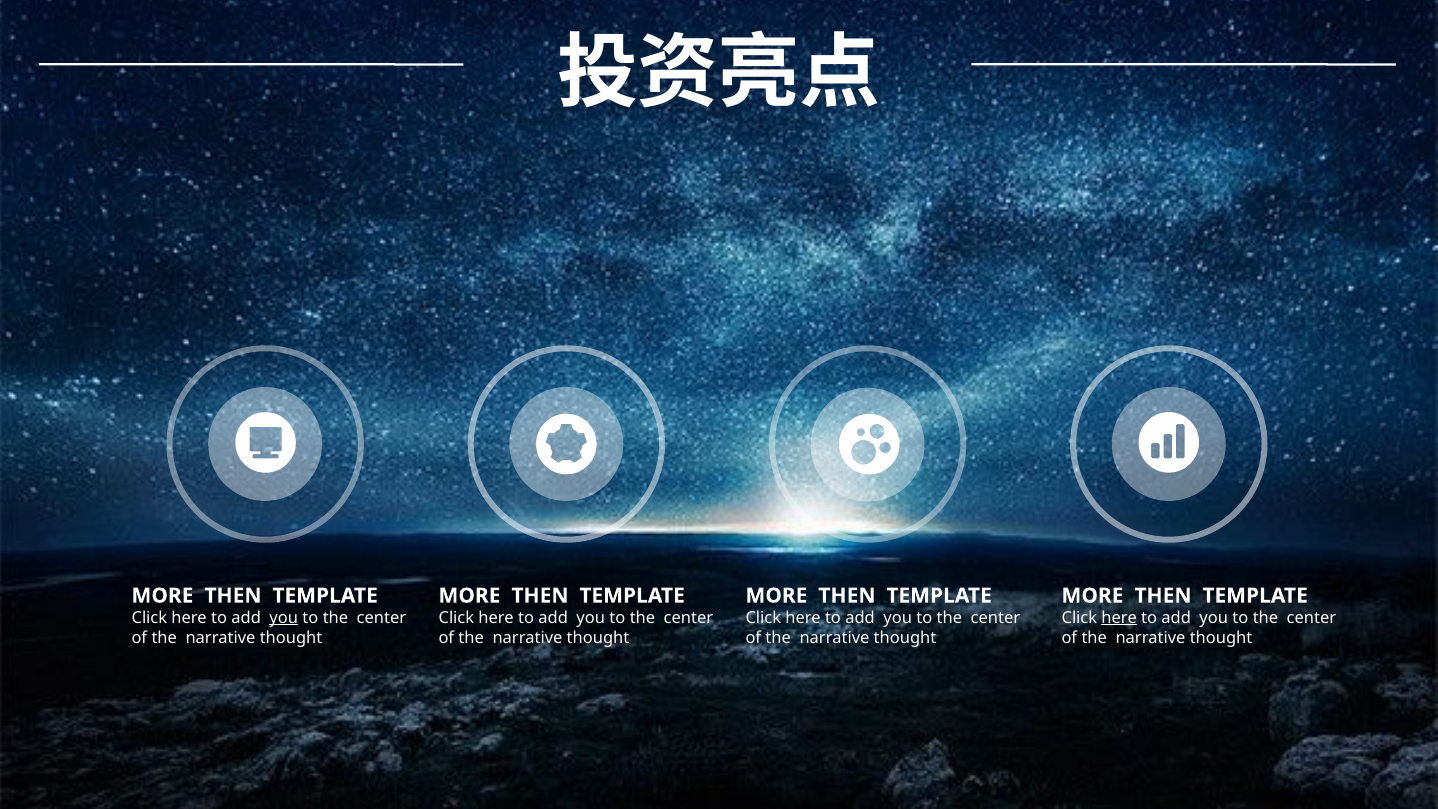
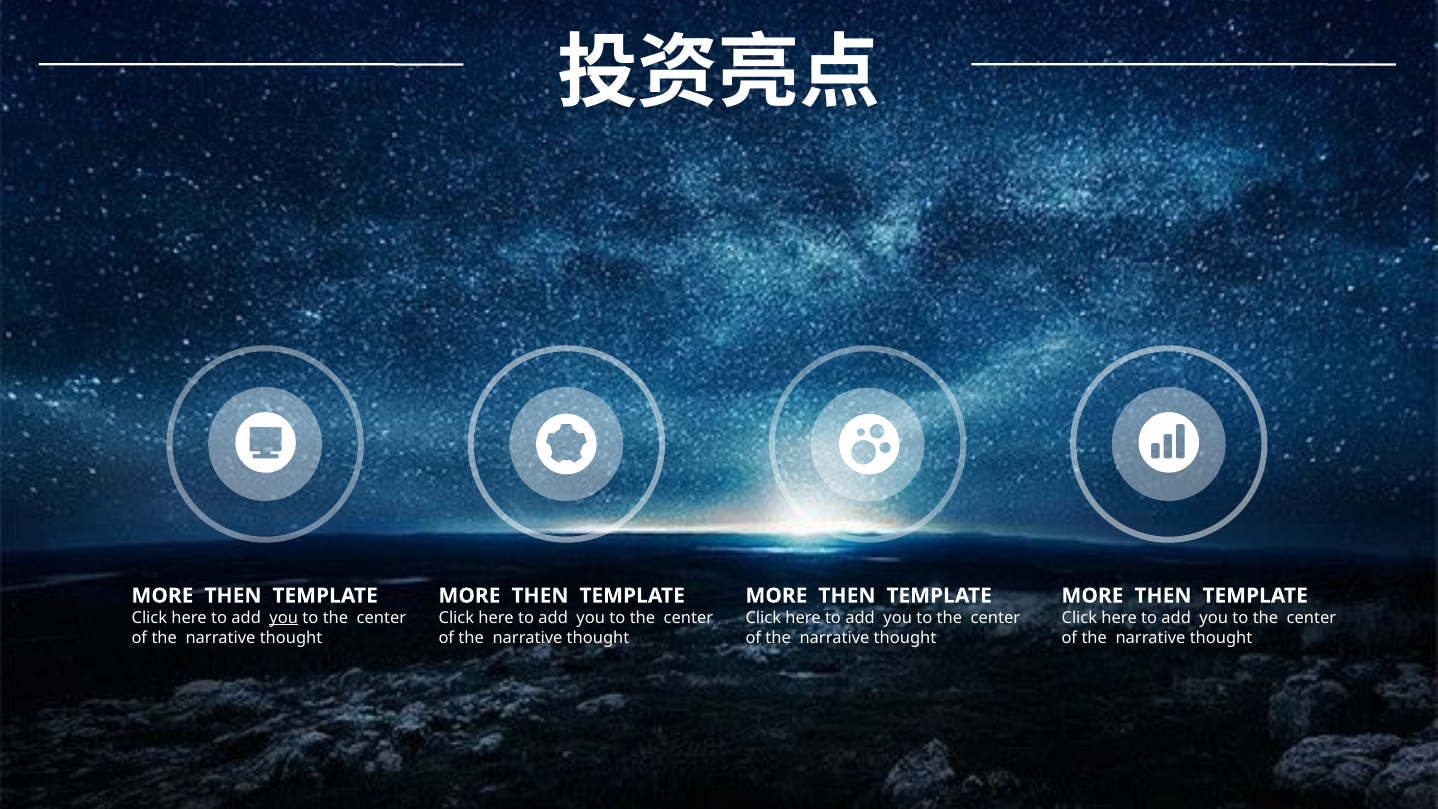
here underline: present -> none (1119, 618)
